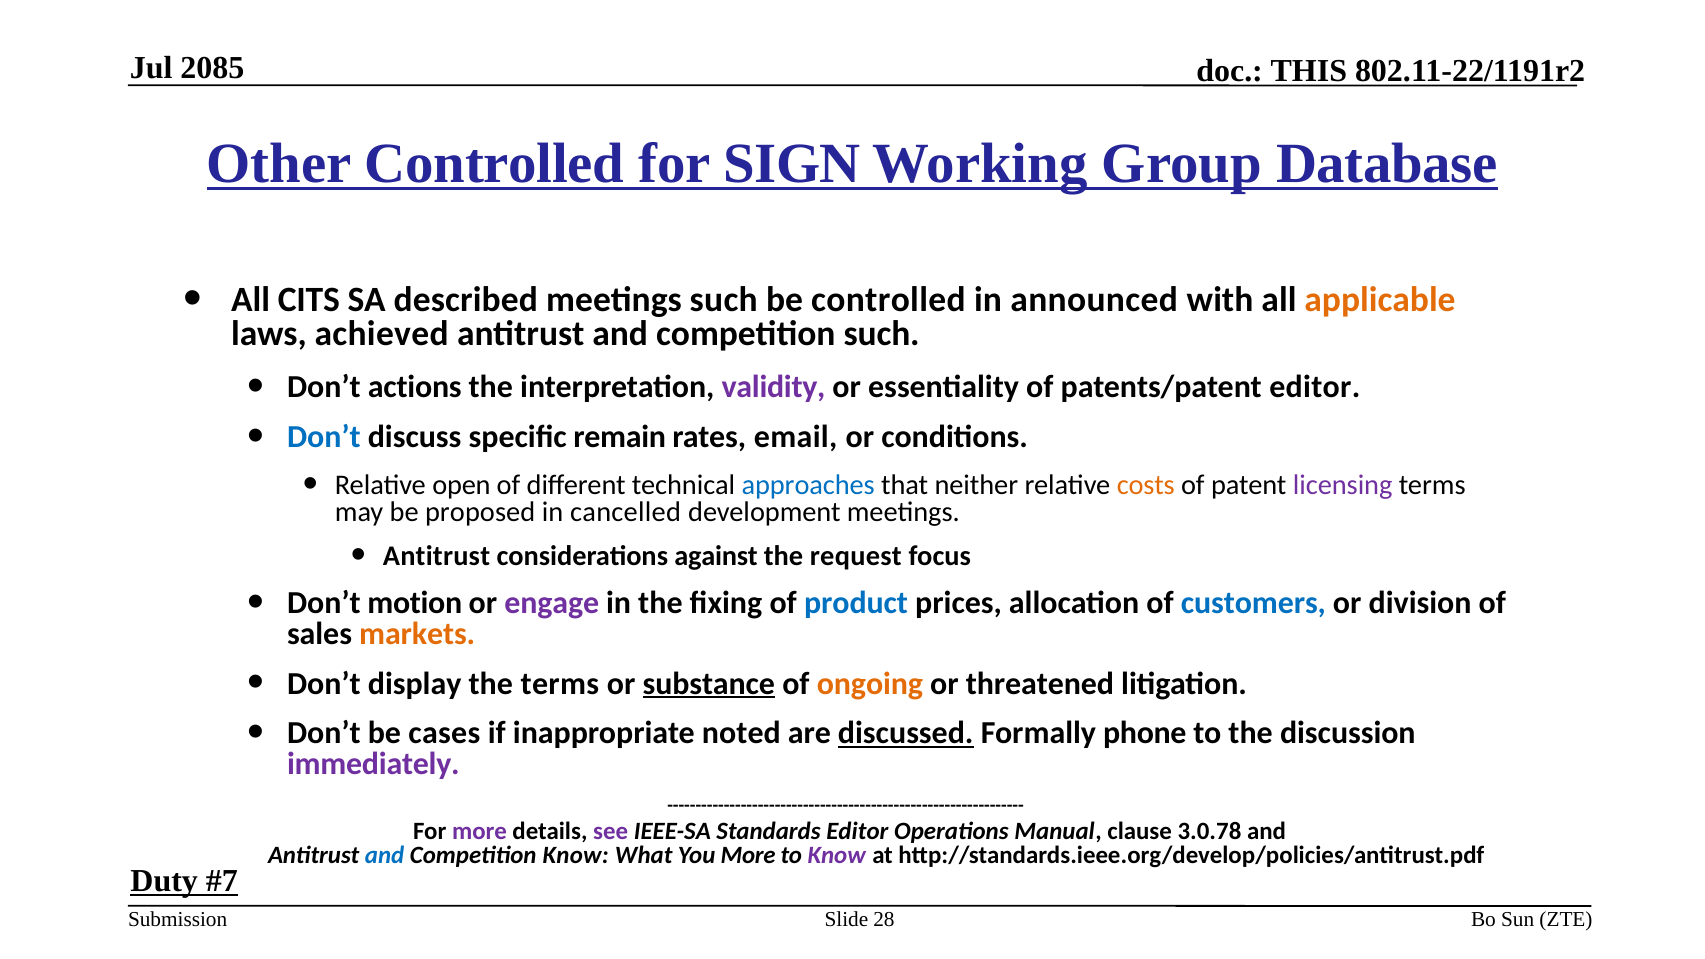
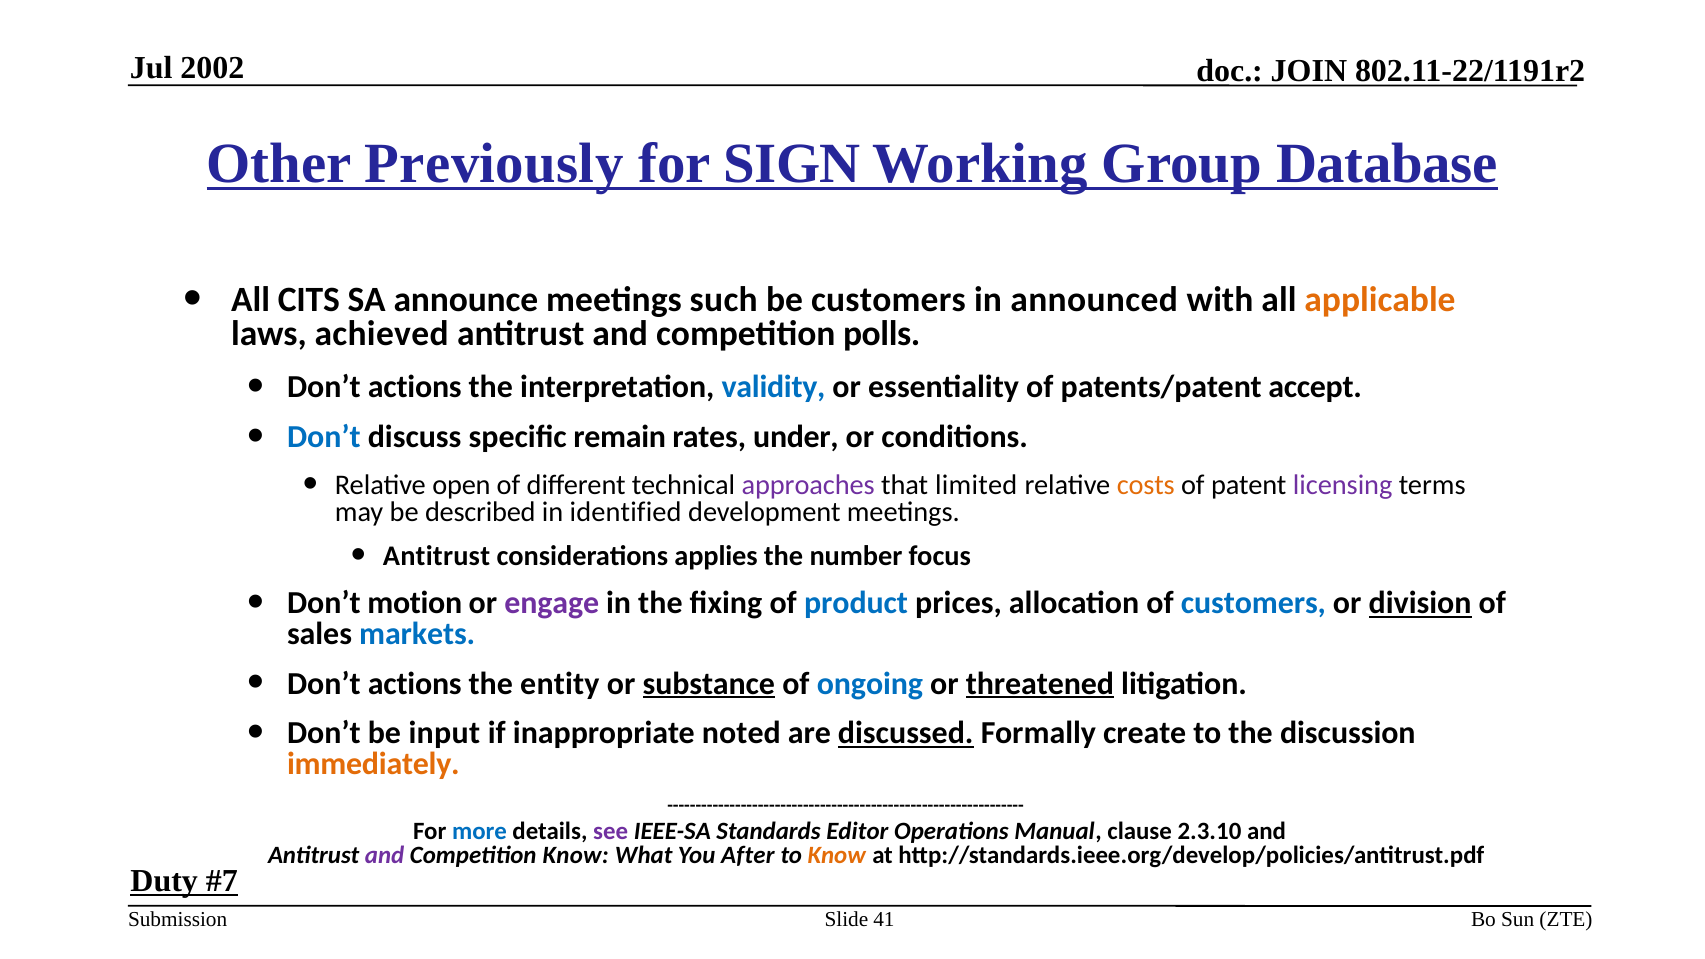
2085: 2085 -> 2002 (212, 68)
THIS: THIS -> JOIN (1309, 71)
Other Controlled: Controlled -> Previously (494, 164)
described: described -> announce (466, 300)
be controlled: controlled -> customers (888, 300)
competition such: such -> polls (882, 334)
validity colour: purple -> blue (774, 387)
patents/patent editor: editor -> accept (1315, 387)
email: email -> under (796, 437)
approaches colour: blue -> purple (808, 485)
neither: neither -> limited (976, 485)
proposed: proposed -> described (480, 512)
cancelled: cancelled -> identified (626, 512)
against: against -> applies (716, 556)
request: request -> number (856, 556)
division underline: none -> present (1420, 603)
markets colour: orange -> blue (417, 634)
display: display -> actions (415, 684)
the terms: terms -> entity (560, 684)
ongoing colour: orange -> blue (870, 684)
threatened underline: none -> present (1040, 684)
cases: cases -> input (444, 733)
phone: phone -> create (1145, 733)
immediately colour: purple -> orange (373, 764)
more colour: purple -> blue (480, 831)
3.0.78: 3.0.78 -> 2.3.10 (1209, 831)
and colour: blue -> purple (385, 855)
You More: More -> After (748, 855)
Know colour: purple -> orange (837, 855)
28: 28 -> 41 (884, 920)
